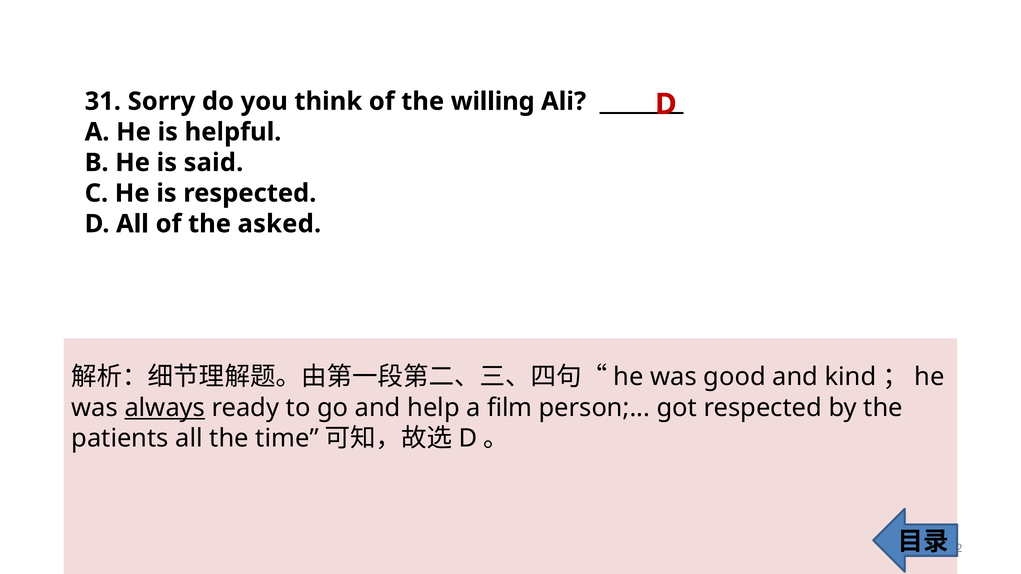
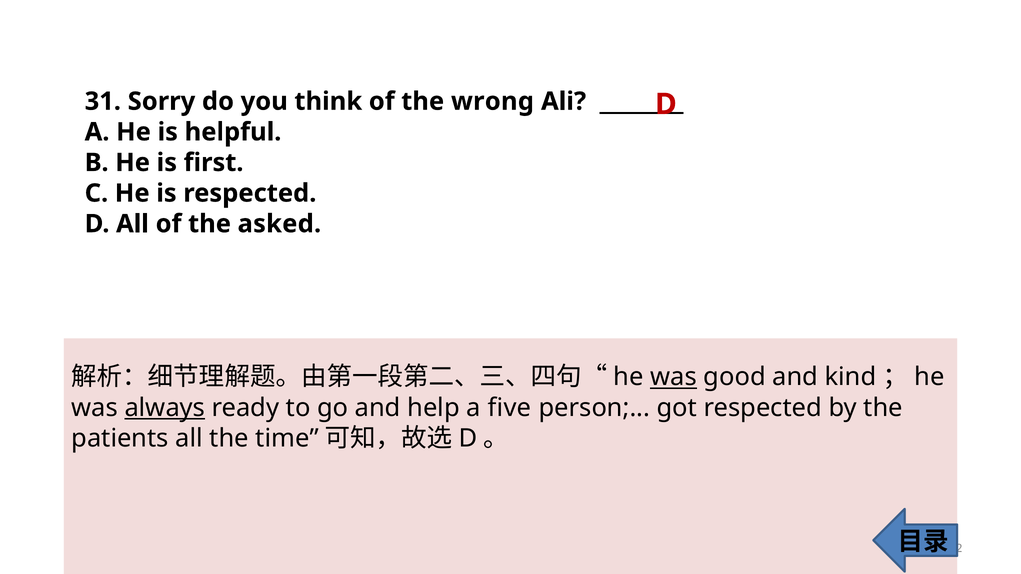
willing: willing -> wrong (492, 101)
said: said -> first (214, 163)
was underline: none -> present (674, 377)
film: film -> five (510, 408)
